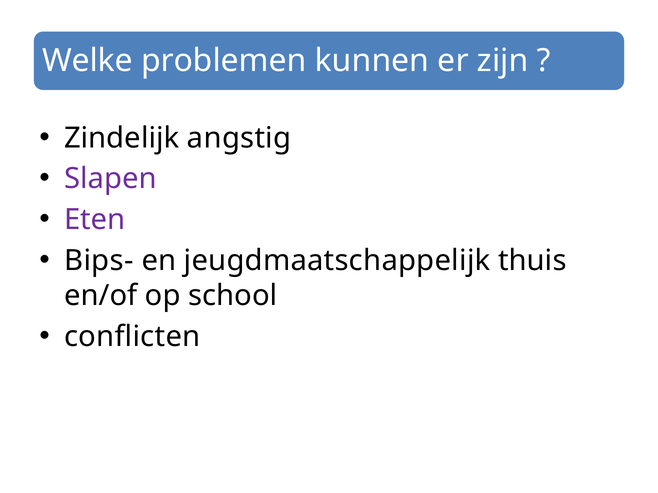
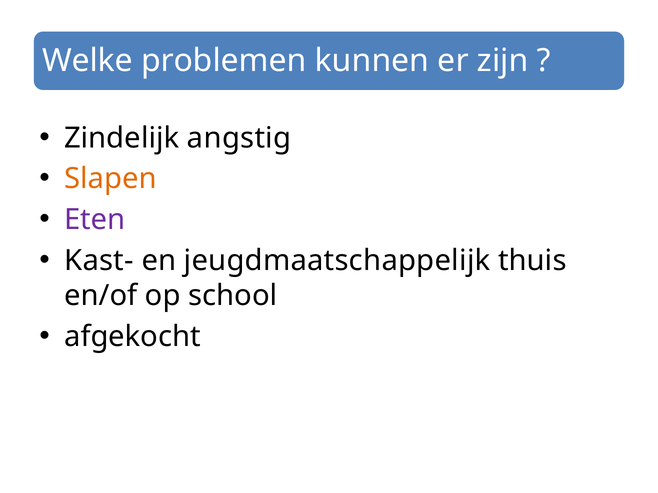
Slapen colour: purple -> orange (110, 179)
Bips-: Bips- -> Kast- (99, 261)
conflicten: conflicten -> afgekocht (132, 337)
